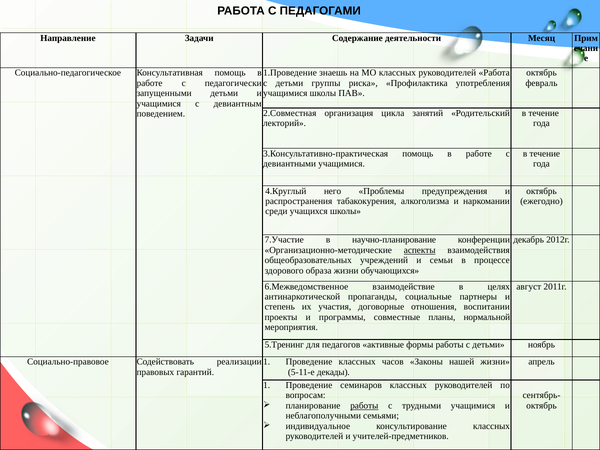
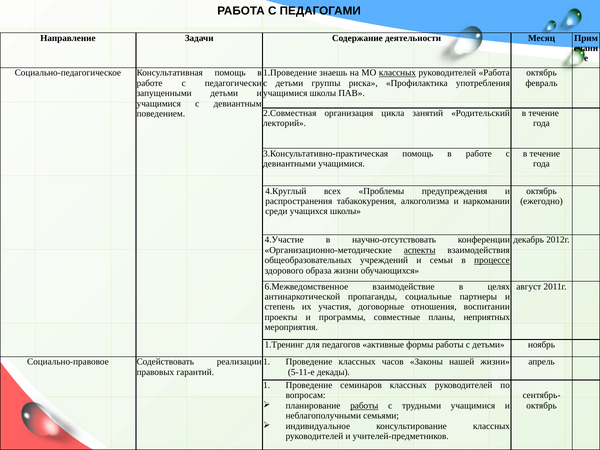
классных underline: none -> present (397, 73)
него: него -> всех (333, 191)
7.Участие: 7.Участие -> 4.Участие (284, 240)
научно-планирование: научно-планирование -> научно-отсутствовать (394, 240)
процессе underline: none -> present (492, 260)
нормальной: нормальной -> неприятных (487, 317)
5.Тренинг: 5.Тренинг -> 1.Тренинг (284, 345)
